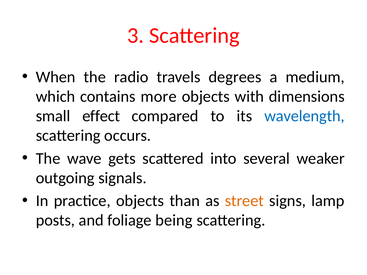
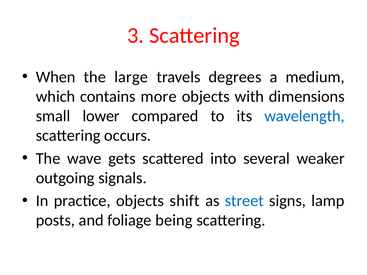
radio: radio -> large (131, 77)
effect: effect -> lower (101, 116)
than: than -> shift (185, 201)
street colour: orange -> blue (244, 201)
